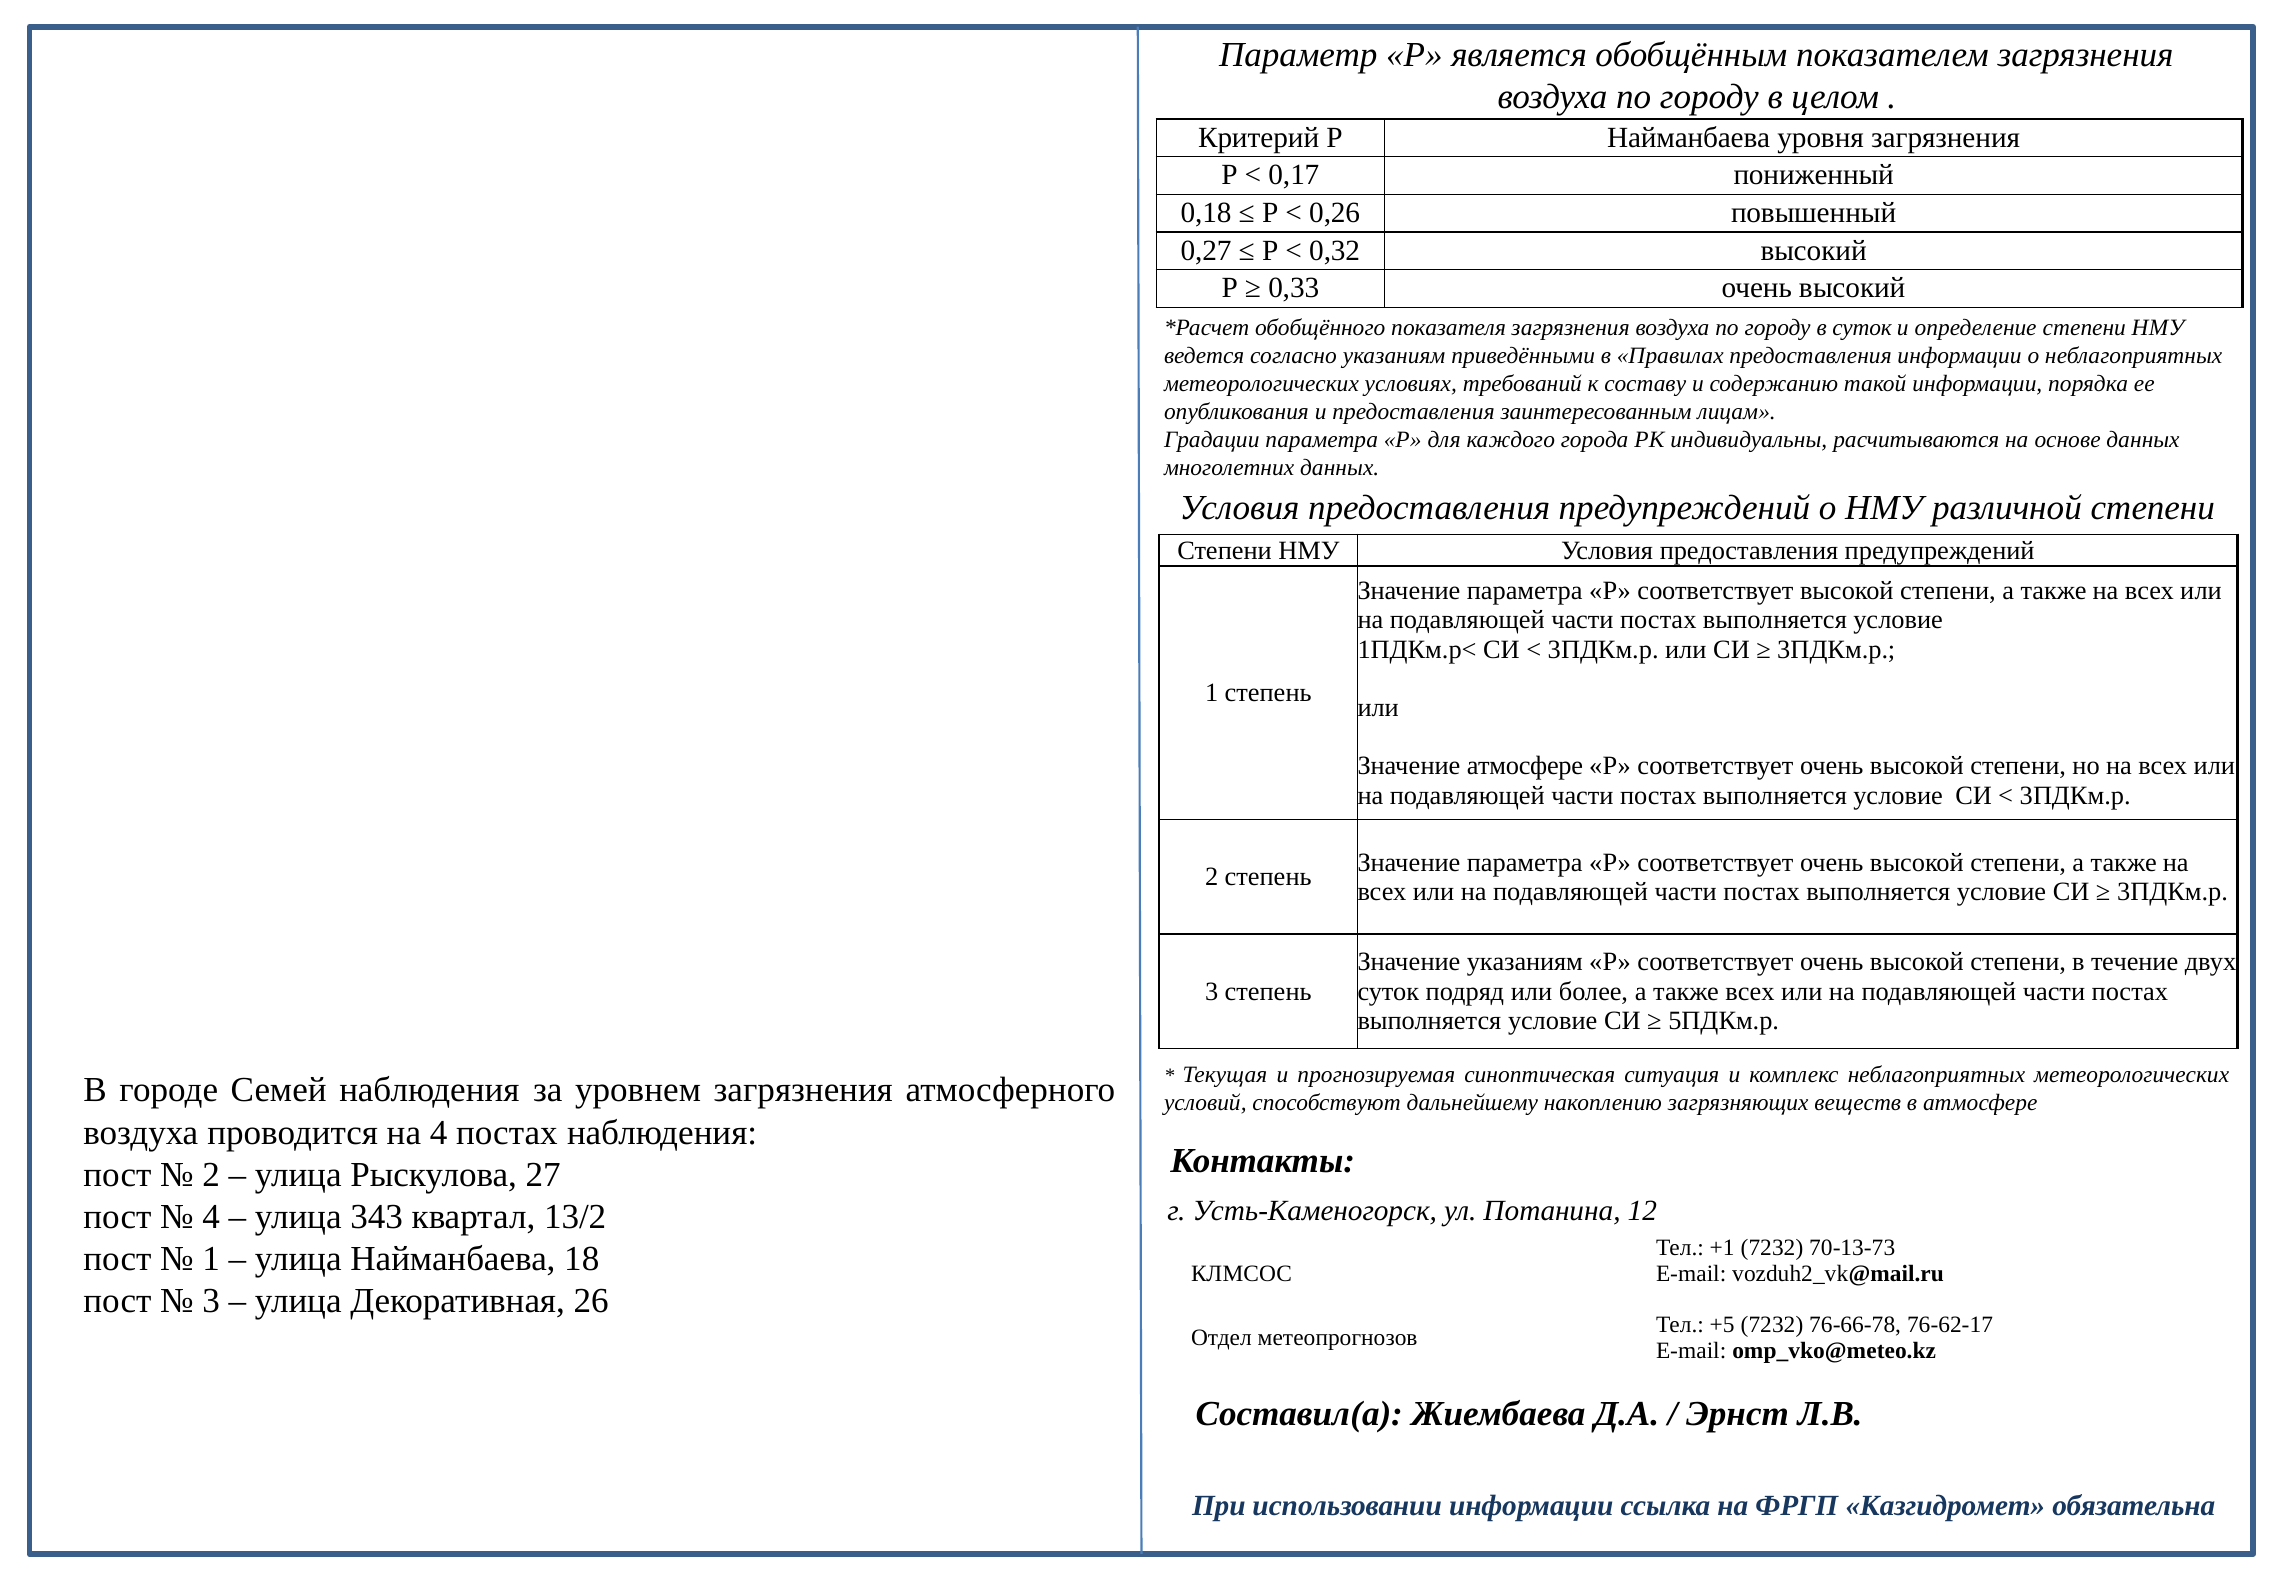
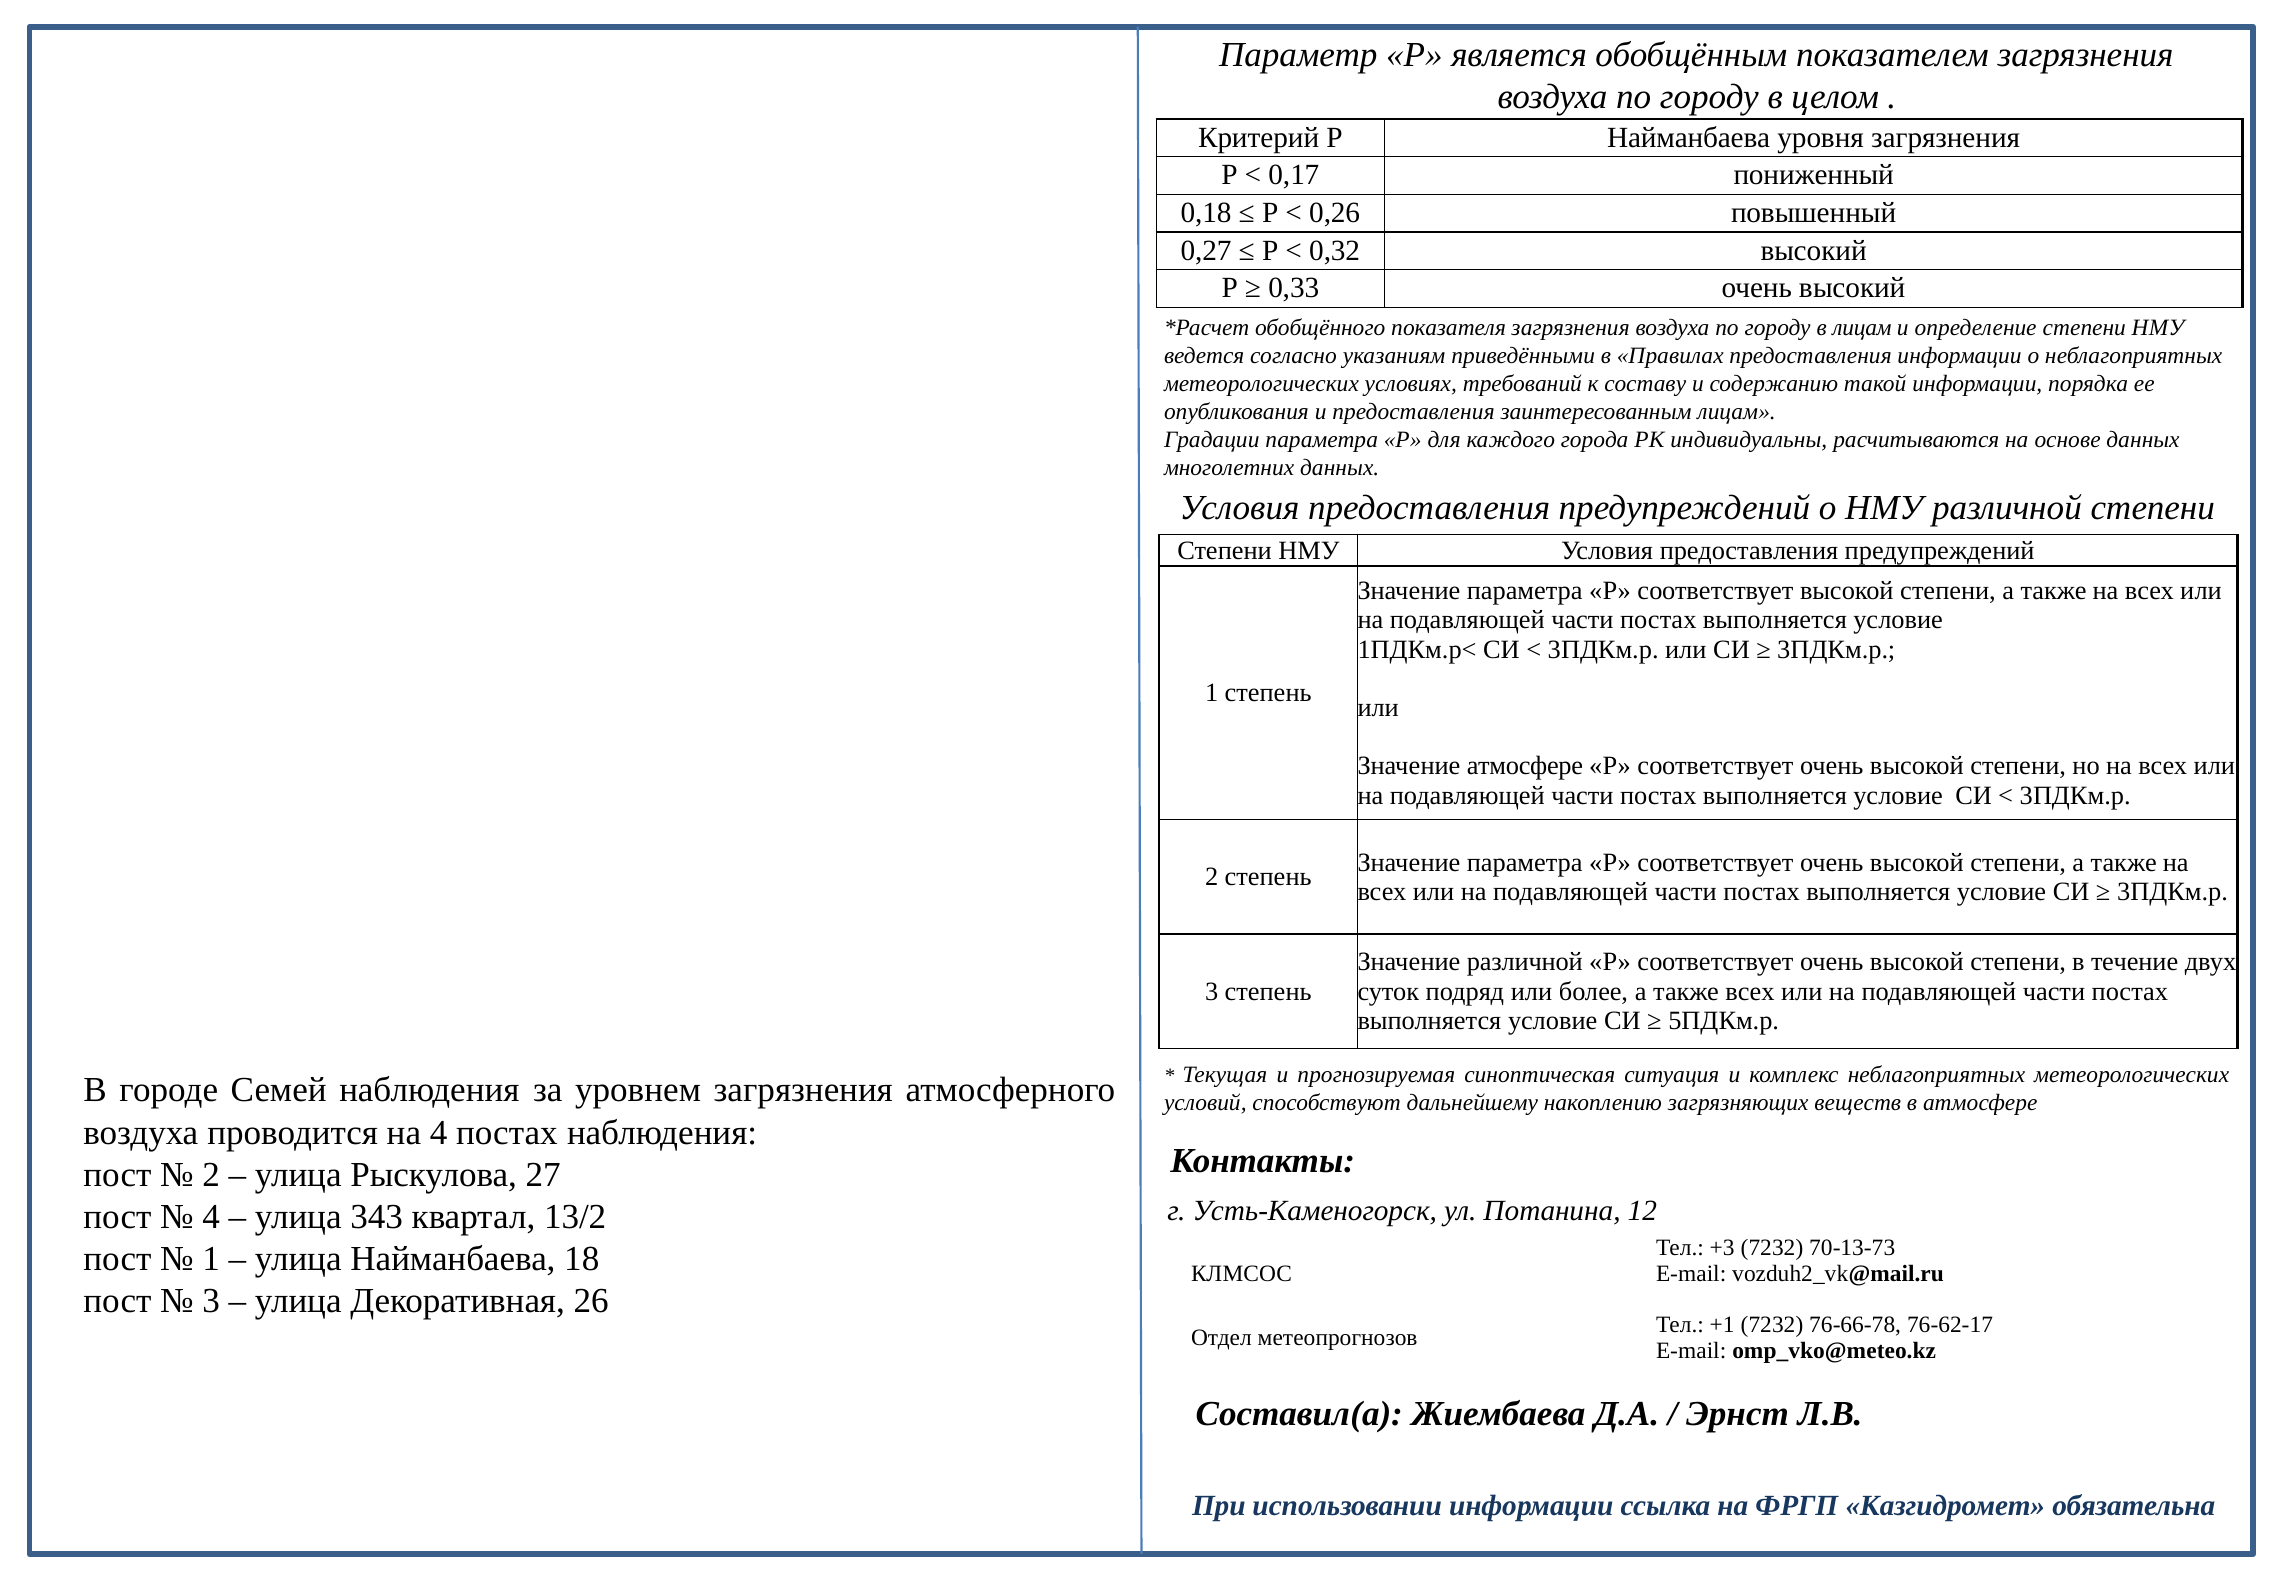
в суток: суток -> лицам (1862, 328)
Значение указаниям: указаниям -> различной (1525, 962)
+1: +1 -> +3 (1722, 1247)
+5: +5 -> +1 (1722, 1324)
